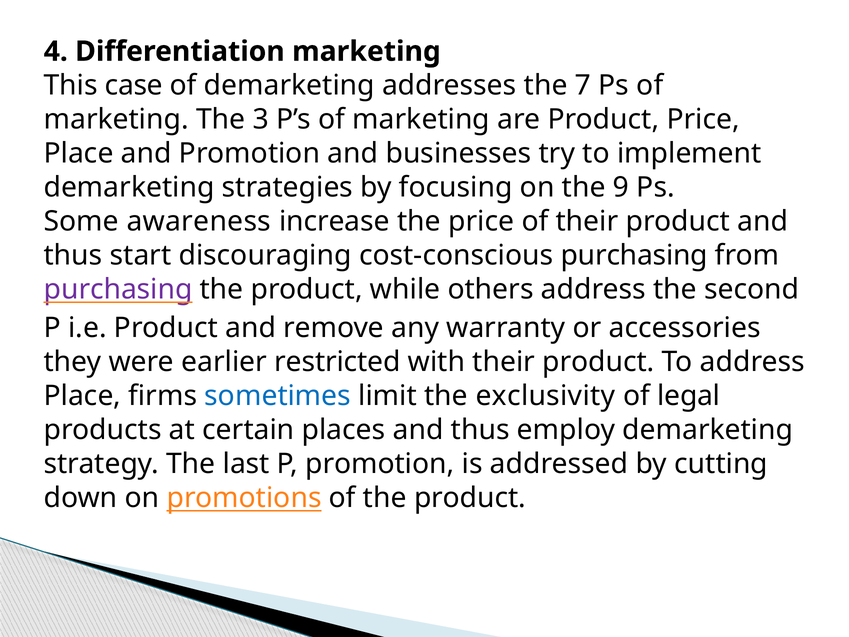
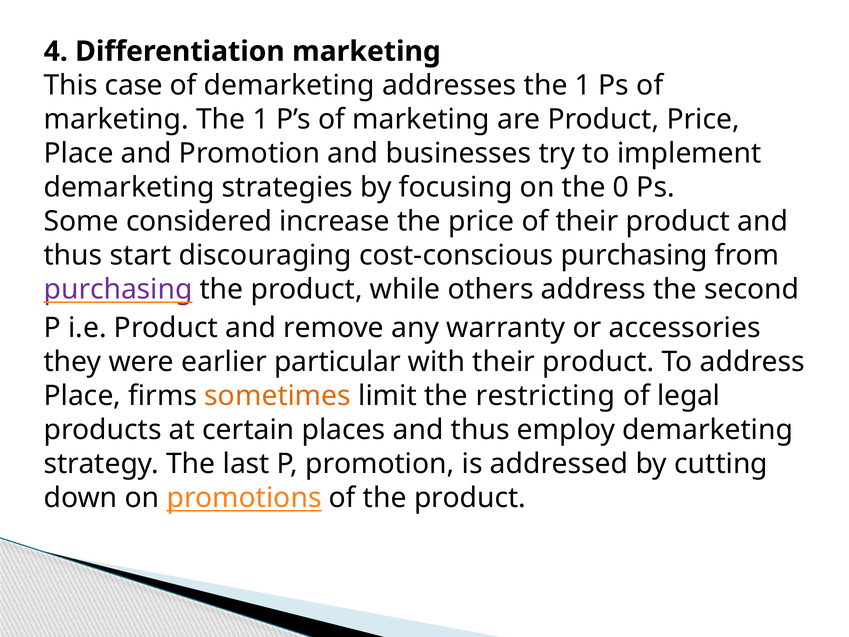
addresses the 7: 7 -> 1 (583, 85)
marketing The 3: 3 -> 1 (261, 119)
9: 9 -> 0 (621, 187)
awareness: awareness -> considered (199, 221)
restricted: restricted -> particular (338, 362)
sometimes colour: blue -> orange (278, 396)
exclusivity: exclusivity -> restricting (545, 396)
